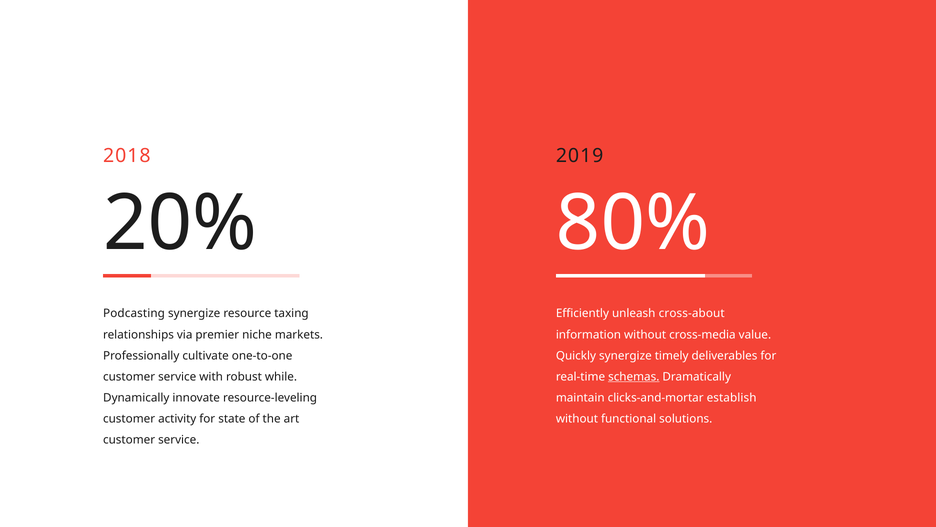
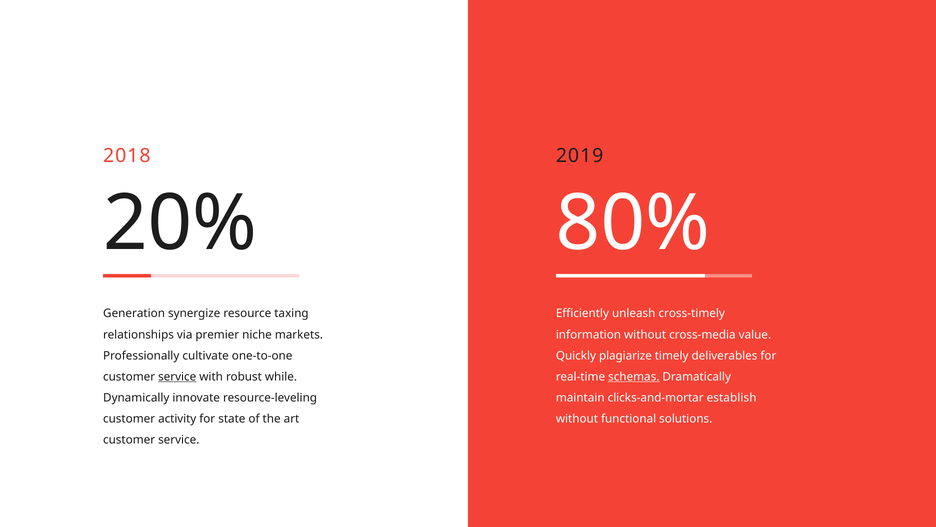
Podcasting: Podcasting -> Generation (134, 313)
cross-about: cross-about -> cross-timely (692, 313)
Quickly synergize: synergize -> plagiarize (625, 355)
service underline: none -> present (177, 376)
